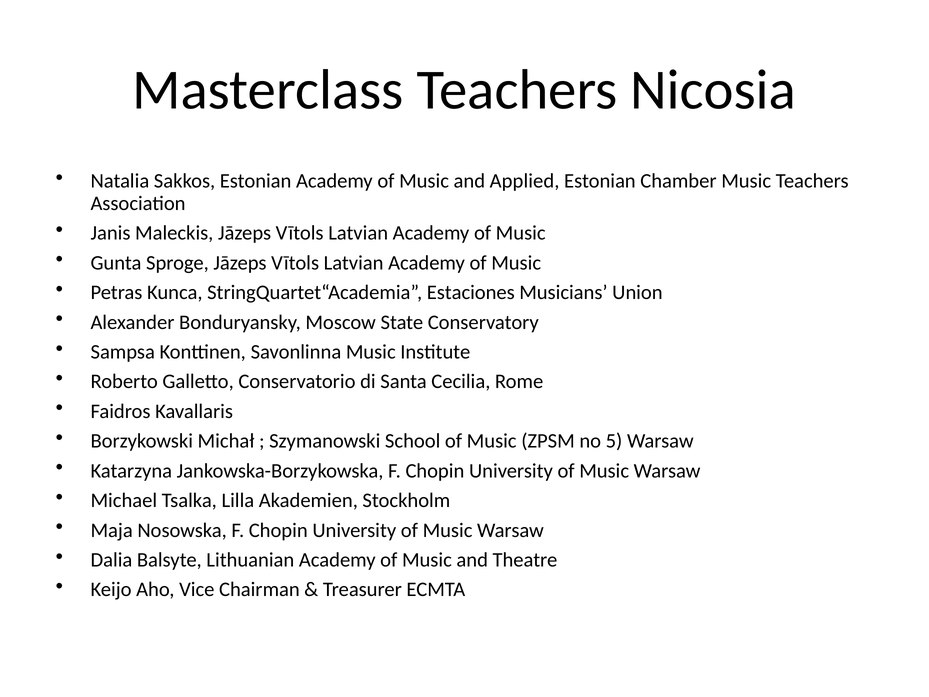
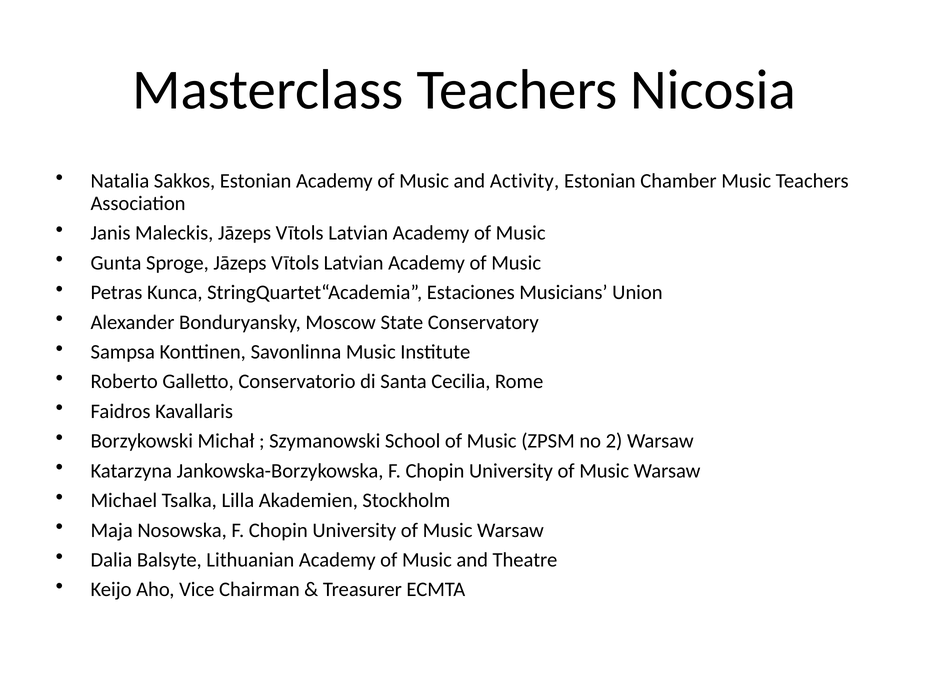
Applied: Applied -> Activity (525, 181)
5: 5 -> 2 (614, 441)
